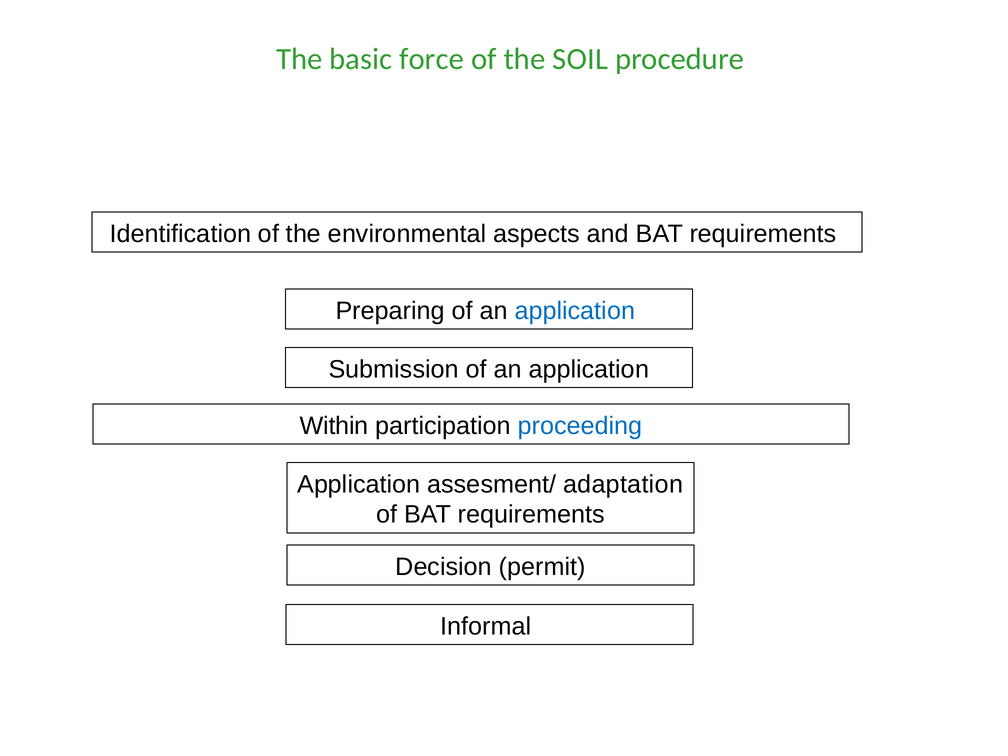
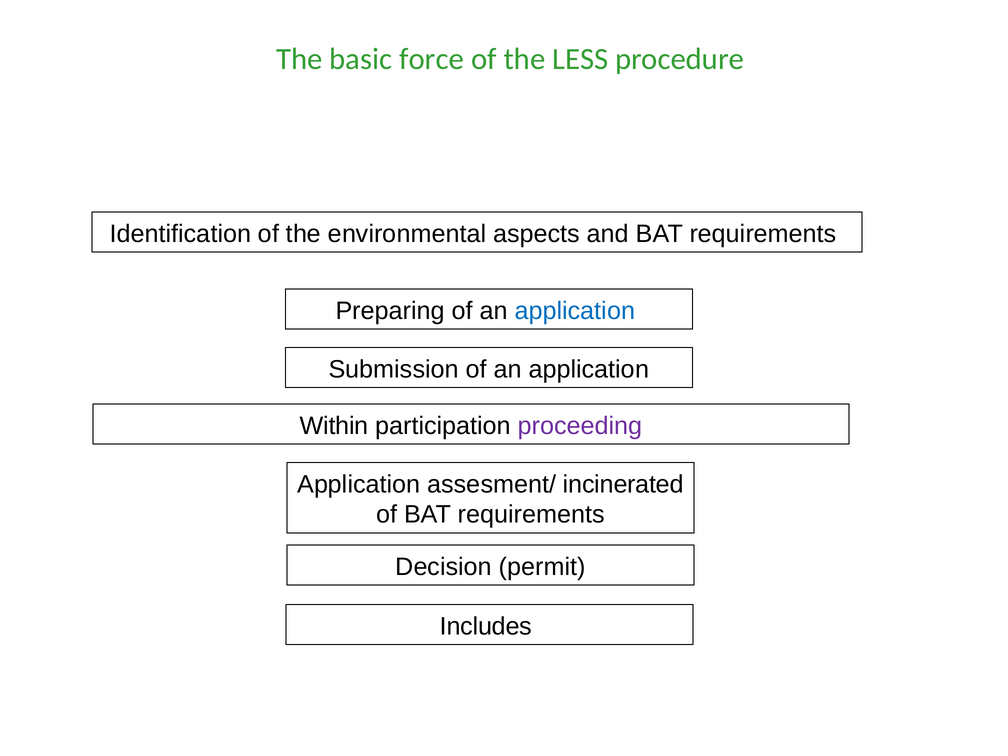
SOIL: SOIL -> LESS (580, 59)
proceeding colour: blue -> purple (580, 426)
adaptation: adaptation -> incinerated (623, 484)
Informal: Informal -> Includes (486, 626)
